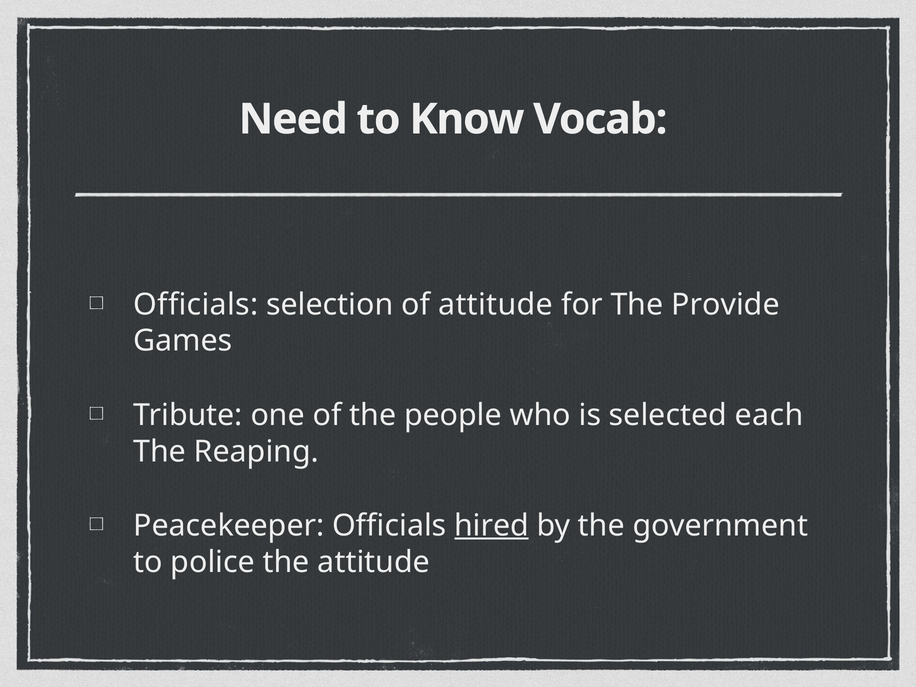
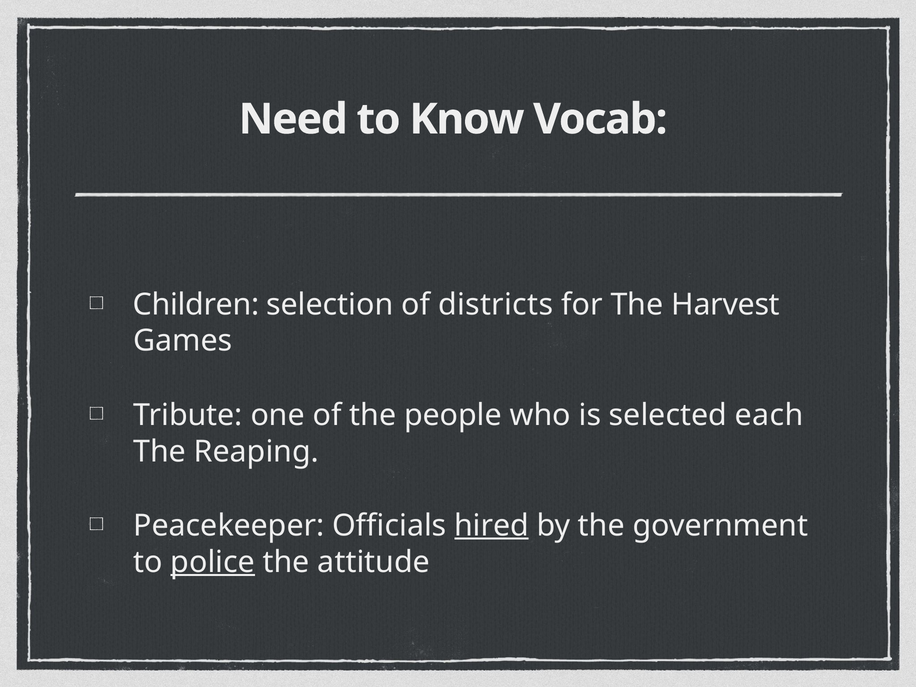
Officials: Officials -> Children (196, 304)
of attitude: attitude -> districts (496, 304)
Provide: Provide -> Harvest (726, 304)
police underline: none -> present (213, 562)
